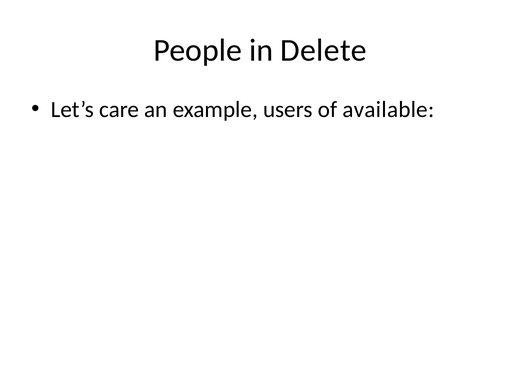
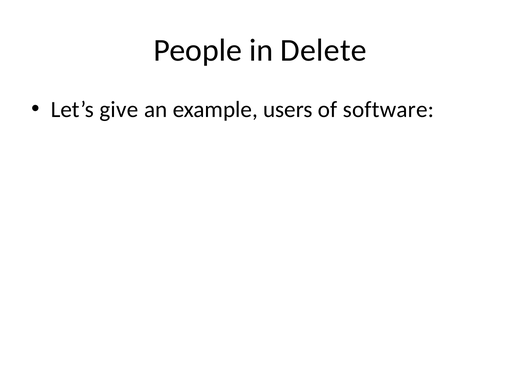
care: care -> give (119, 109)
available: available -> software (388, 109)
